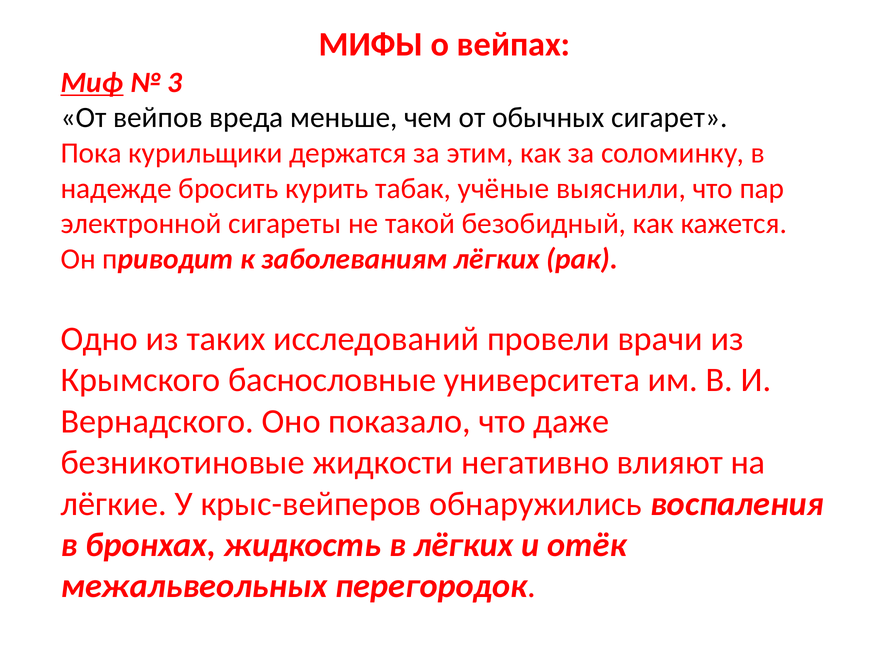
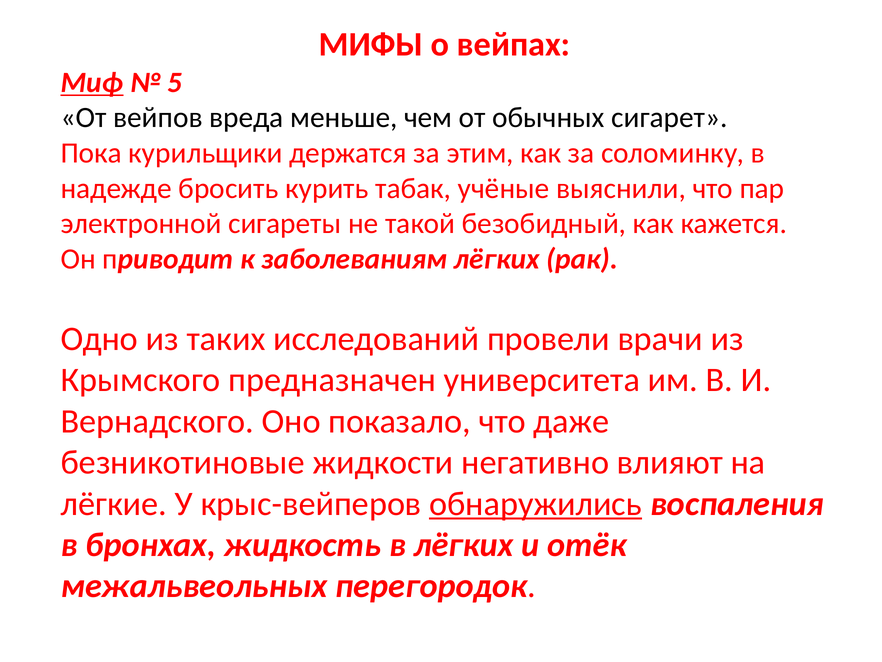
3: 3 -> 5 (175, 82)
баснословные: баснословные -> предназначен (332, 380)
обнаружились underline: none -> present (536, 503)
